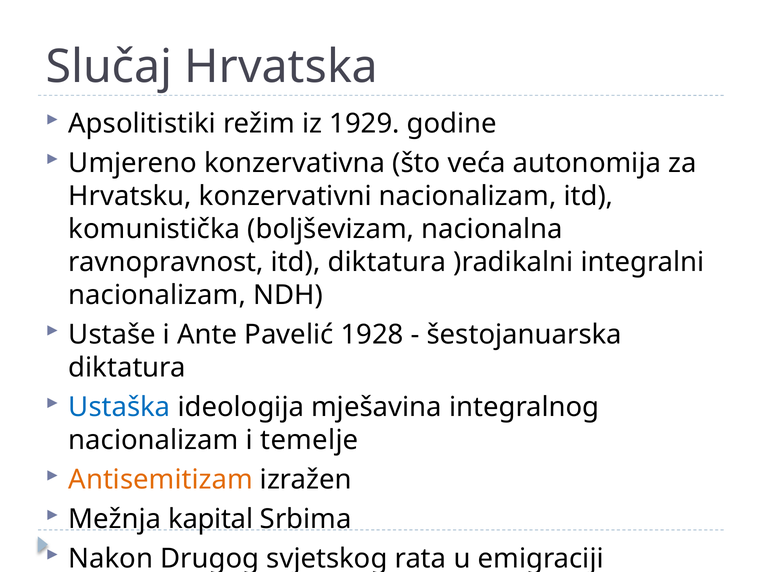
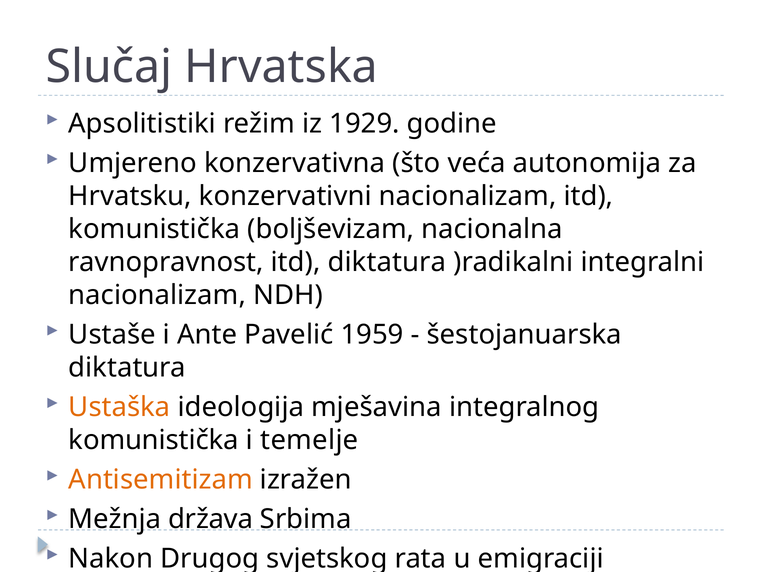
1928: 1928 -> 1959 (372, 335)
Ustaška colour: blue -> orange (119, 407)
nacionalizam: nacionalizam -> komunistička (154, 440)
kapital: kapital -> država (211, 519)
